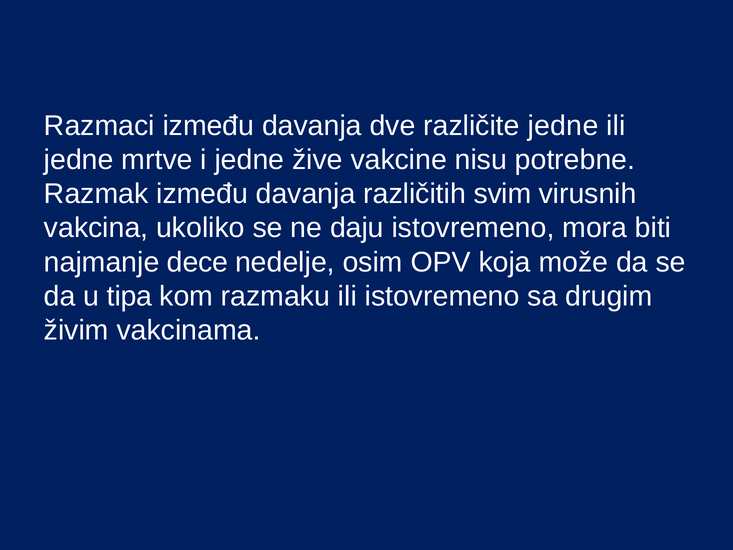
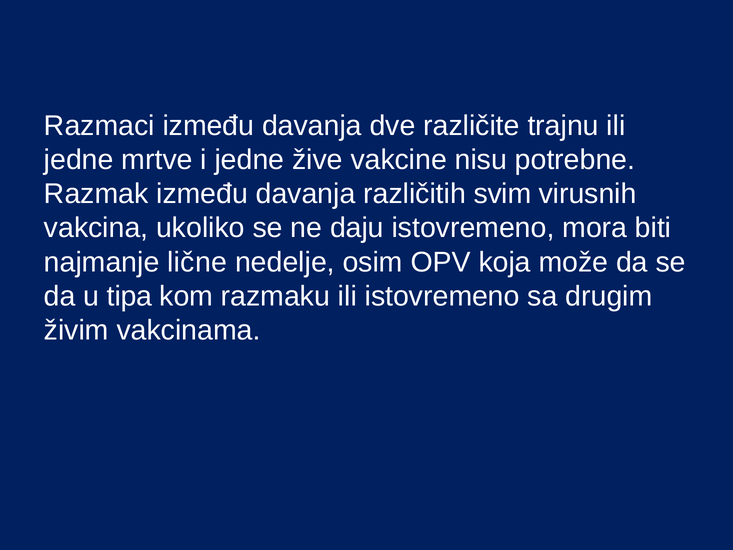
različite jedne: jedne -> trajnu (563, 126)
dece: dece -> lične (197, 262)
